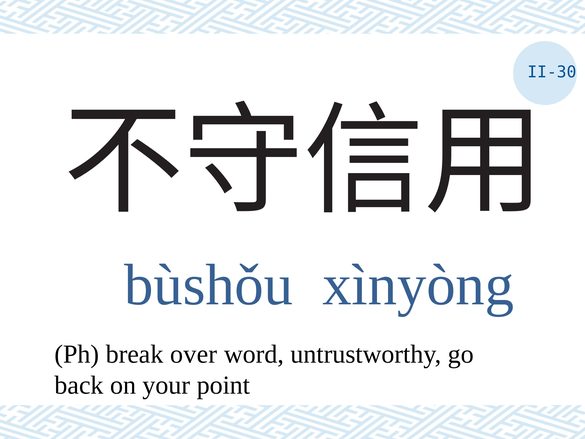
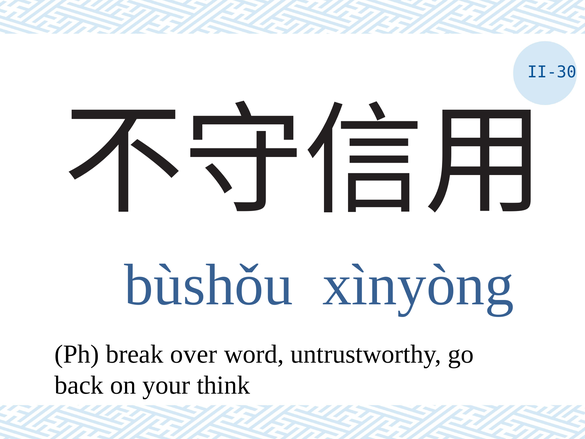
point: point -> think (223, 385)
